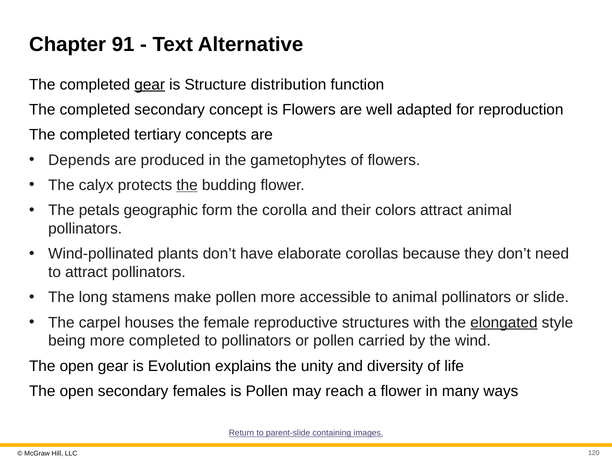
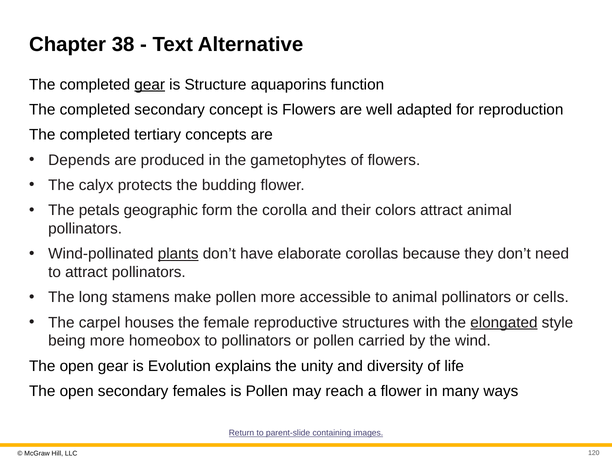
91: 91 -> 38 (123, 45)
distribution: distribution -> aquaporins (289, 85)
the underline: present -> none (187, 185)
plants underline: none -> present (178, 254)
slide: slide -> cells (551, 297)
more completed: completed -> homeobox (165, 341)
